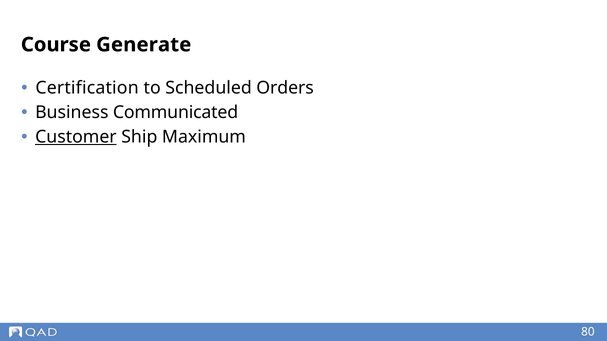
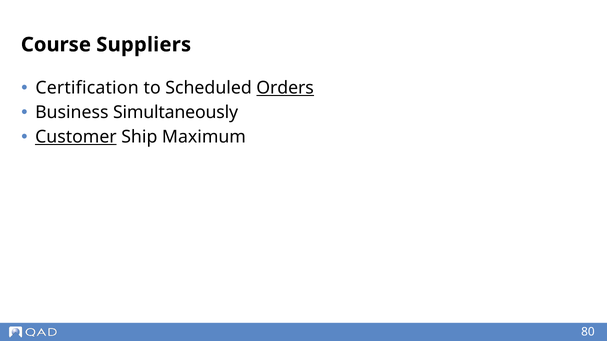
Generate: Generate -> Suppliers (144, 45)
Orders underline: none -> present (285, 88)
Communicated: Communicated -> Simultaneously (176, 112)
